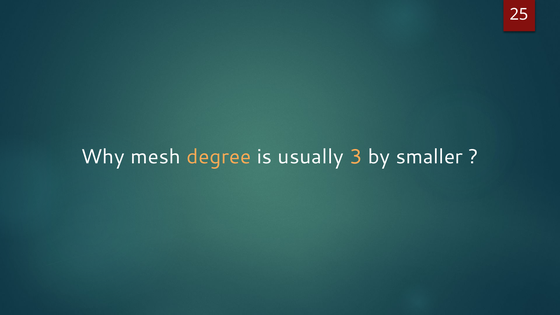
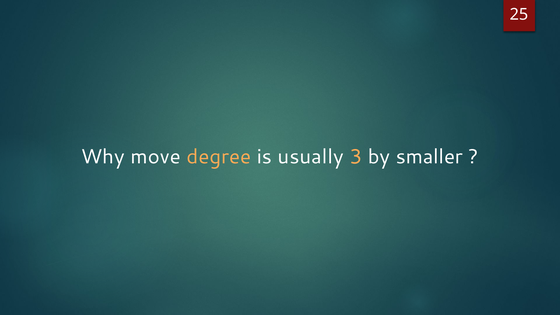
mesh: mesh -> move (156, 157)
